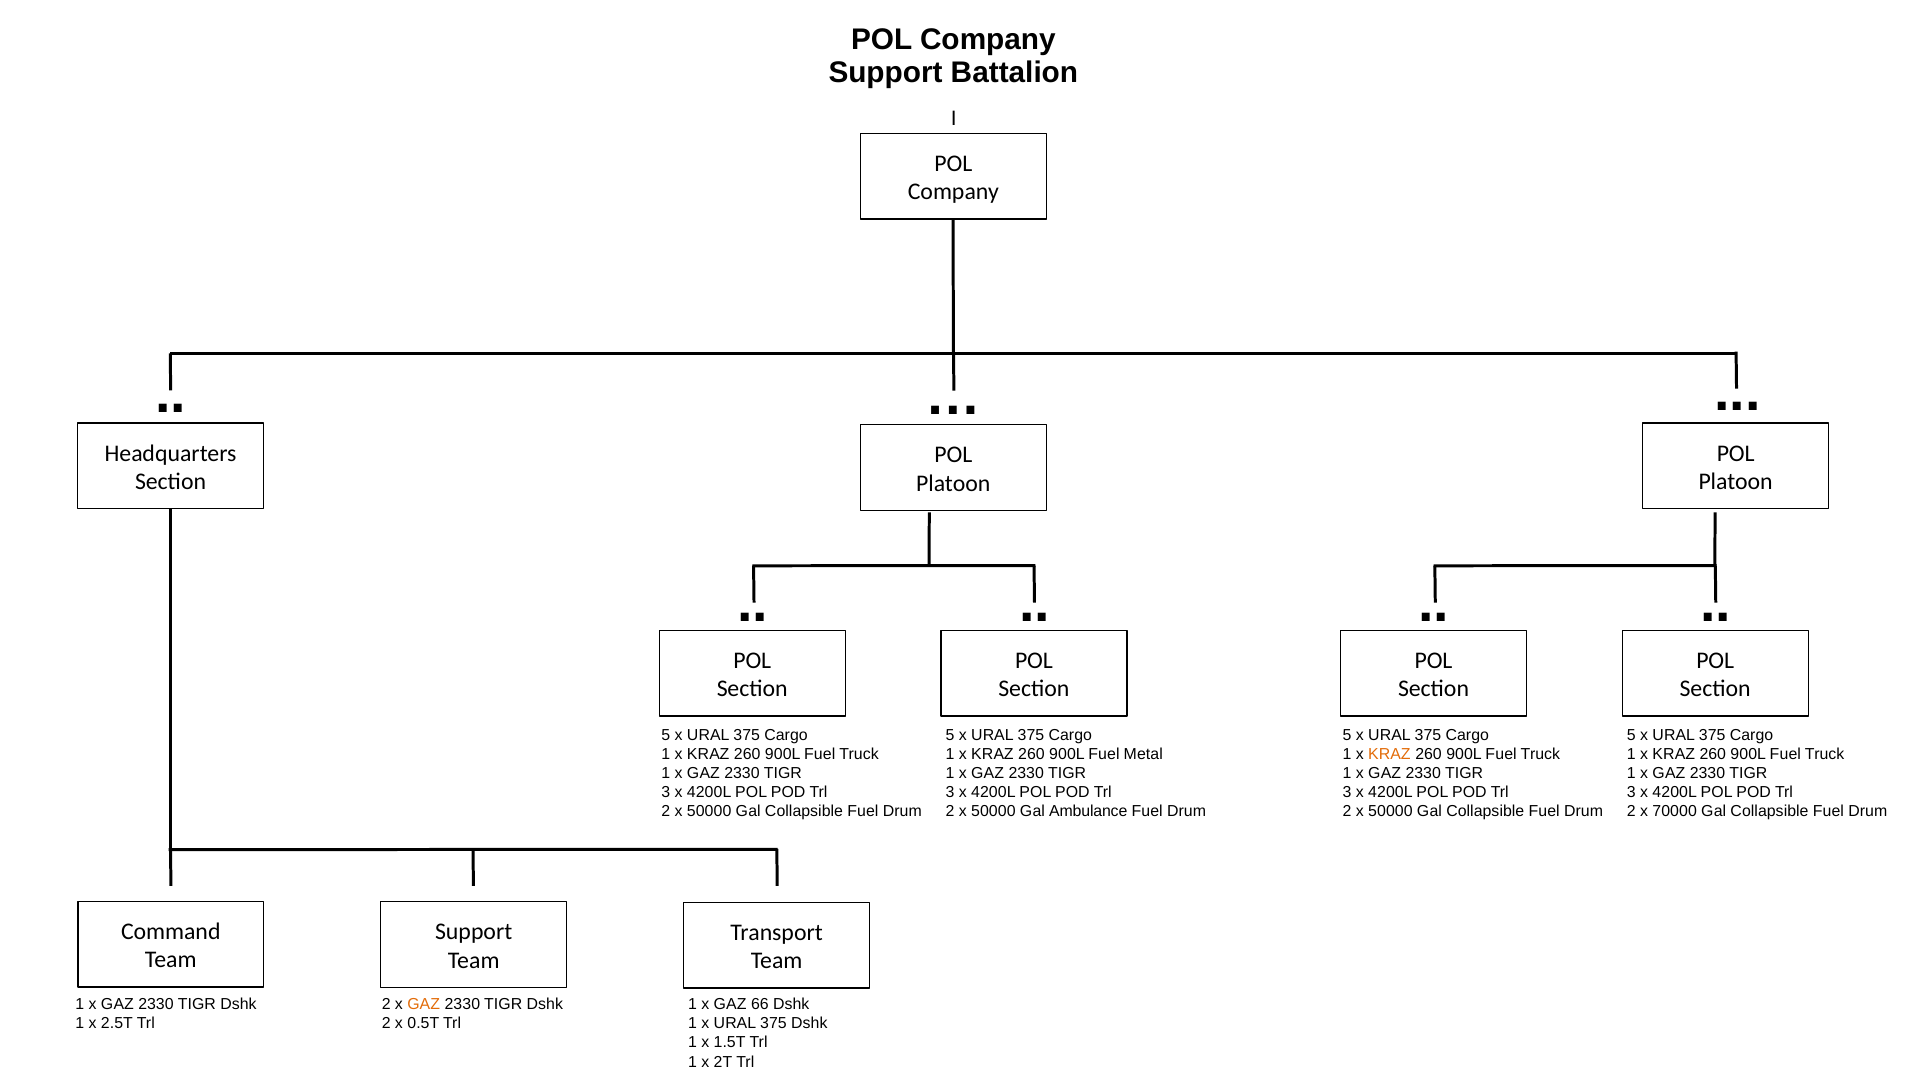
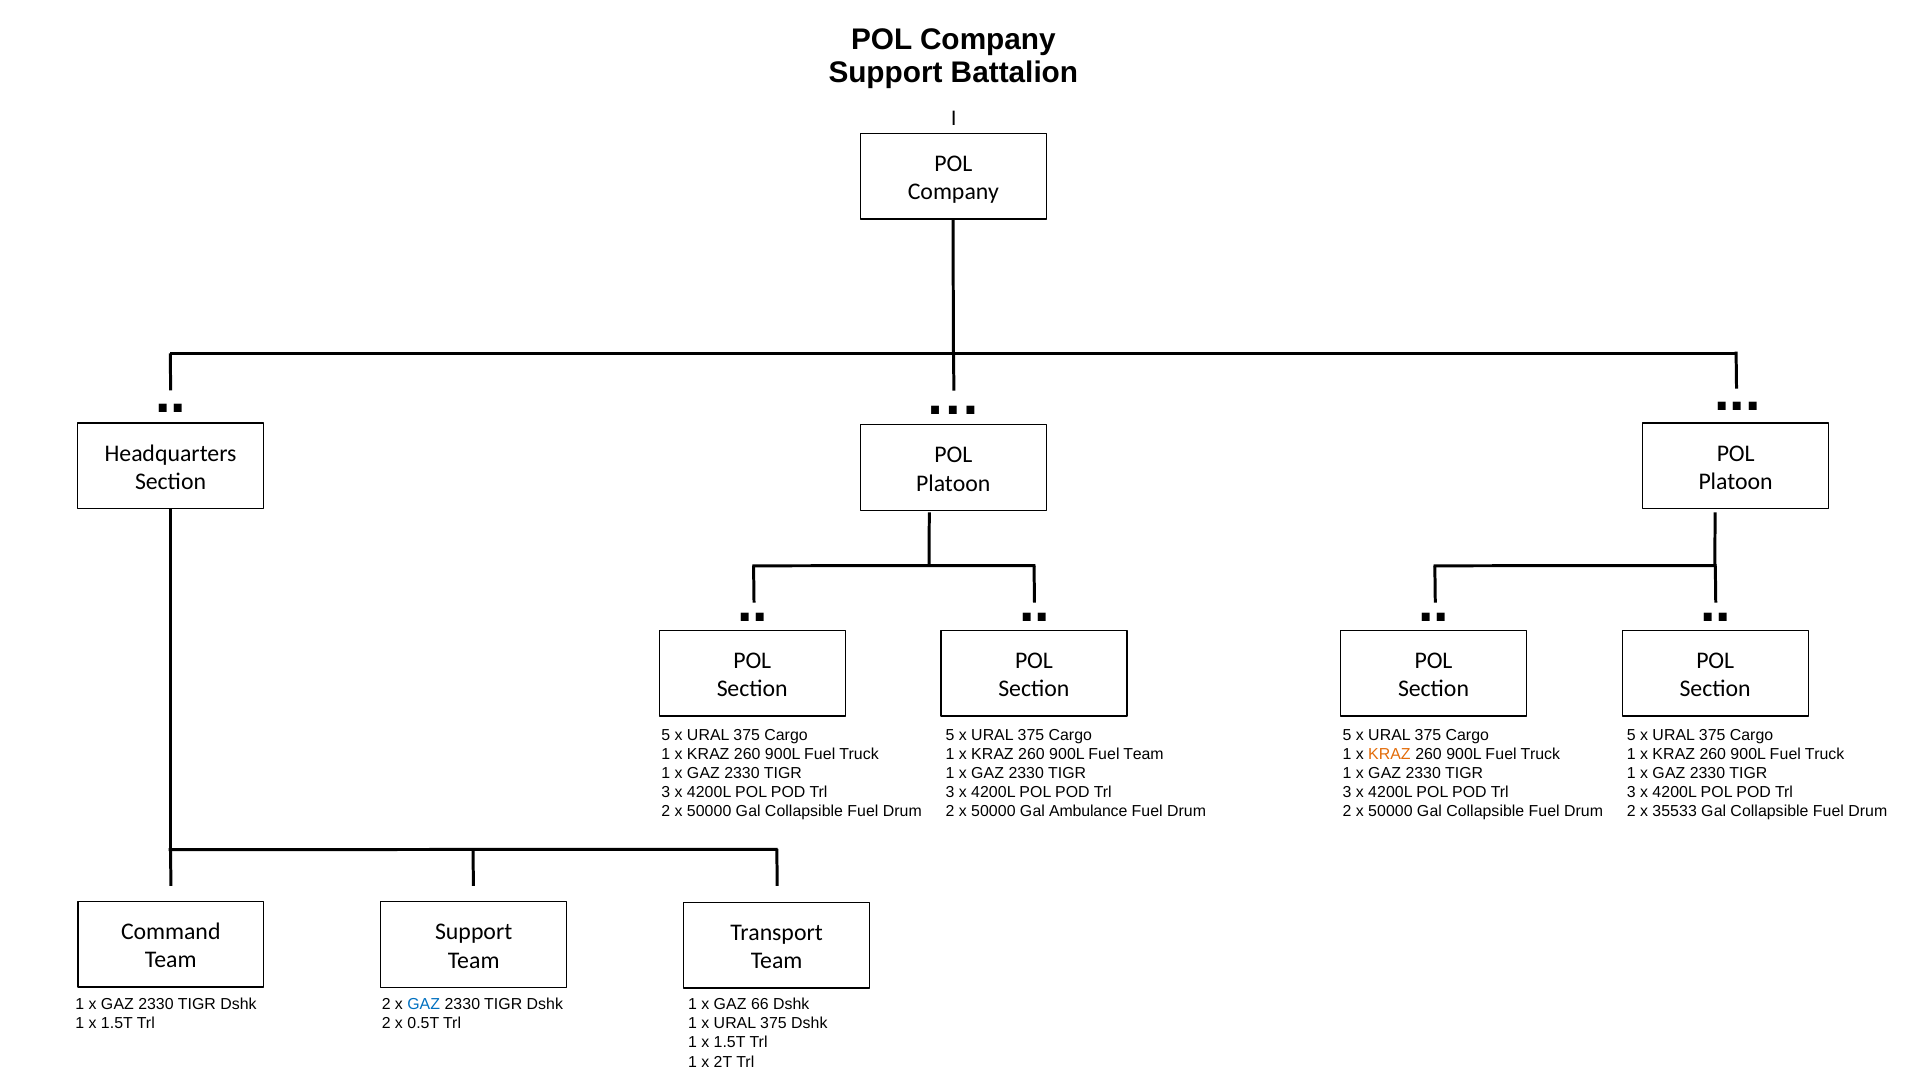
Fuel Metal: Metal -> Team (1143, 754)
70000: 70000 -> 35533 (1675, 811)
GAZ colour: orange -> blue (424, 1004)
2.5T: 2.5T -> 1.5T (117, 1023)
